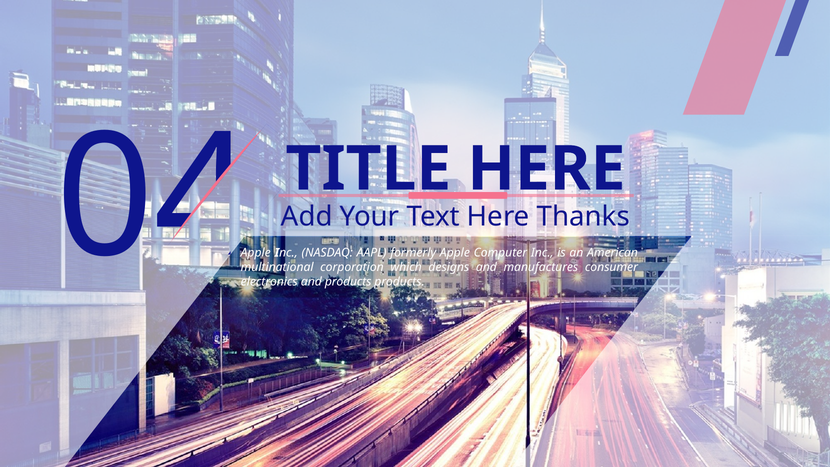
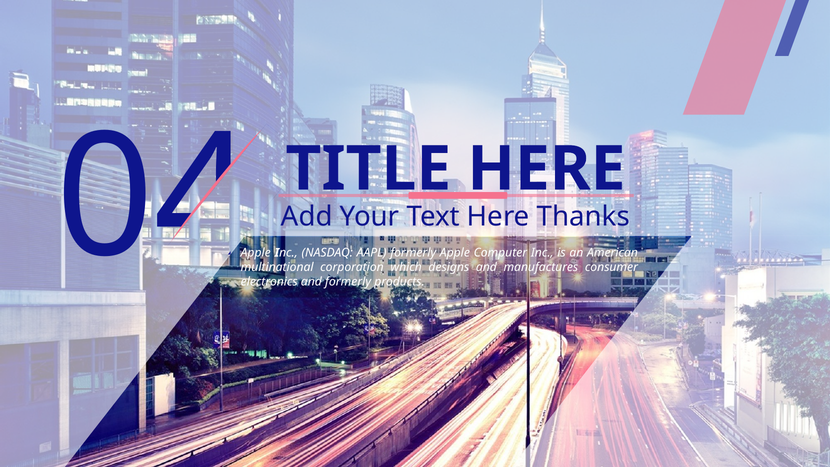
and products: products -> formerly (348, 282)
